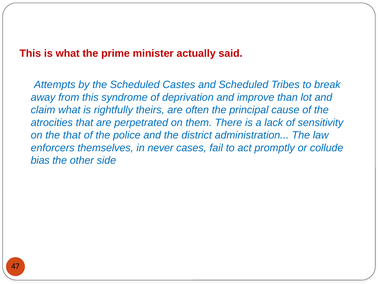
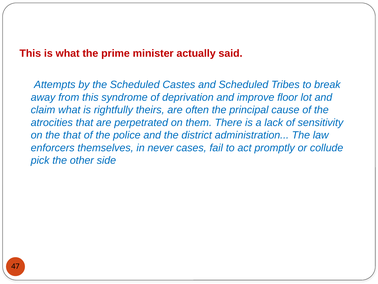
than: than -> floor (287, 97)
bias: bias -> pick (40, 160)
